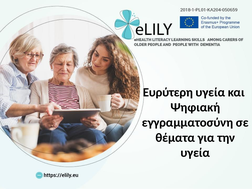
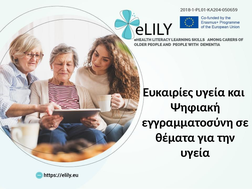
Ευρύτερη: Ευρύτερη -> Ευκαιρίες (168, 92)
